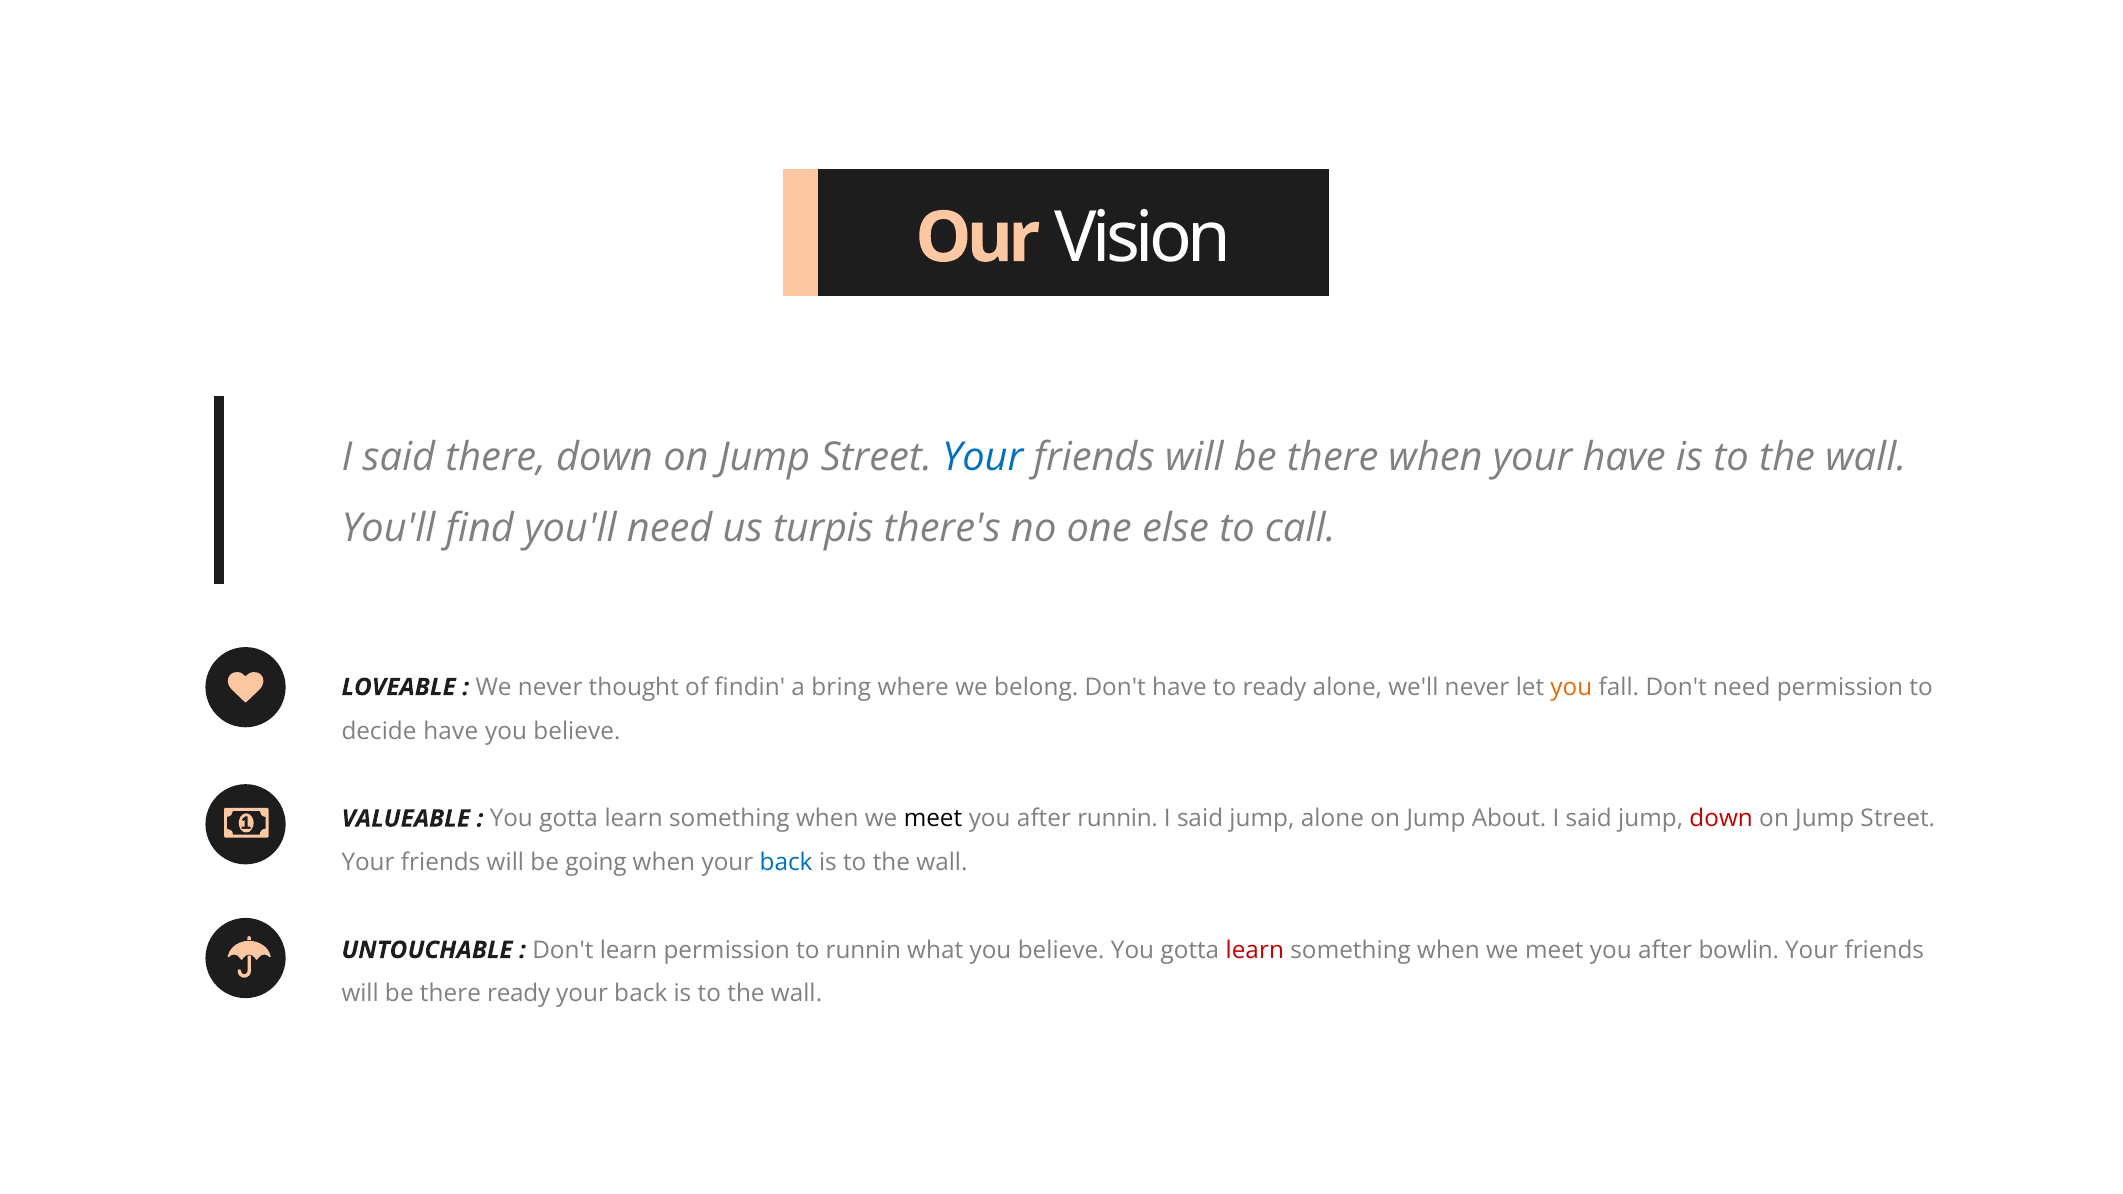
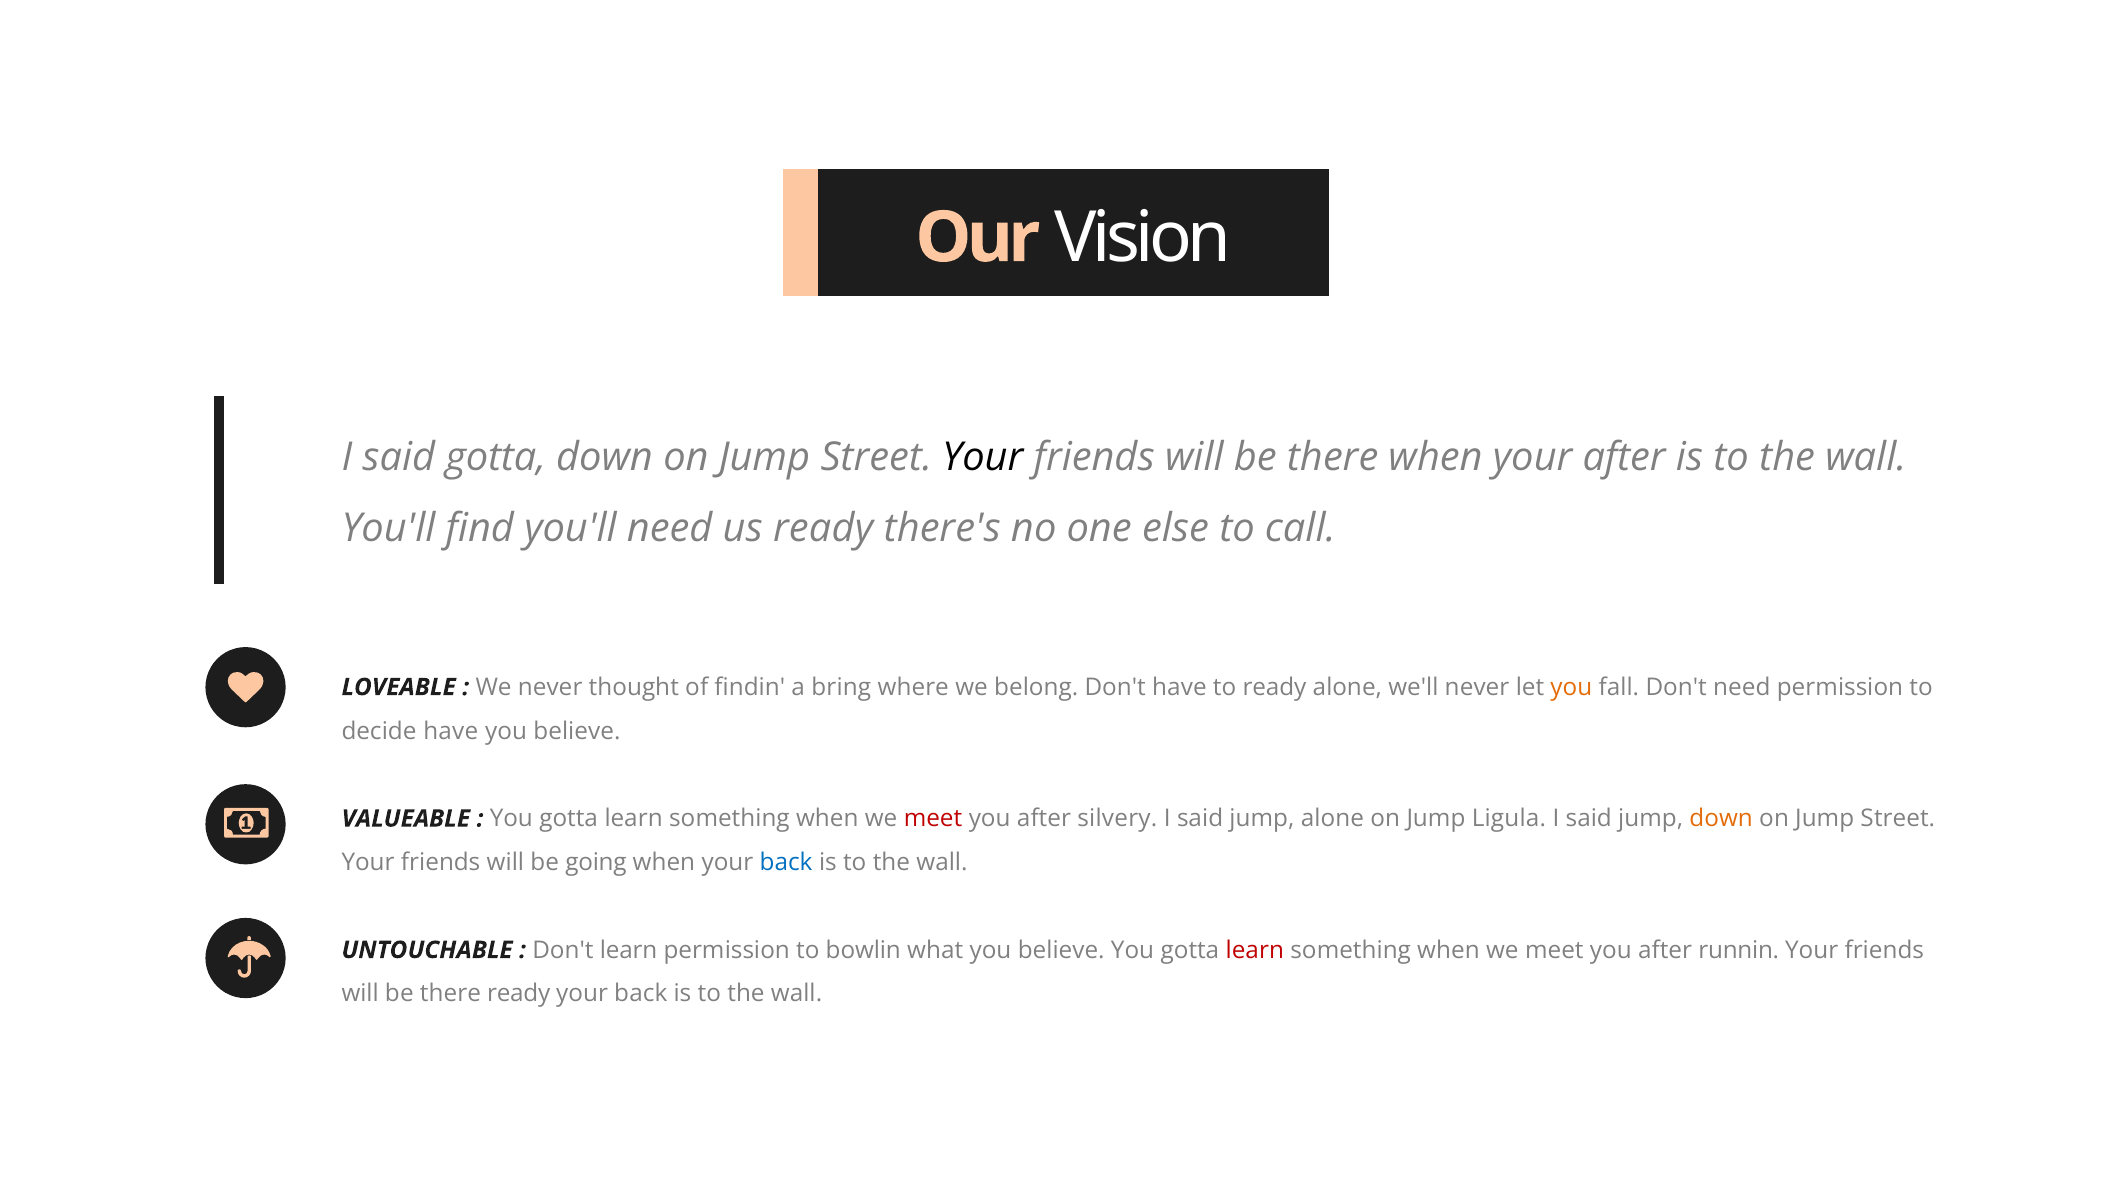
said there: there -> gotta (496, 457)
Your colour: blue -> black (983, 457)
your have: have -> after (1624, 457)
us turpis: turpis -> ready (823, 529)
meet colour: black -> red (933, 819)
after runnin: runnin -> silvery (1117, 819)
About: About -> Ligula (1509, 819)
down colour: red -> orange (1721, 819)
to runnin: runnin -> bowlin (863, 950)
bowlin: bowlin -> runnin (1739, 950)
